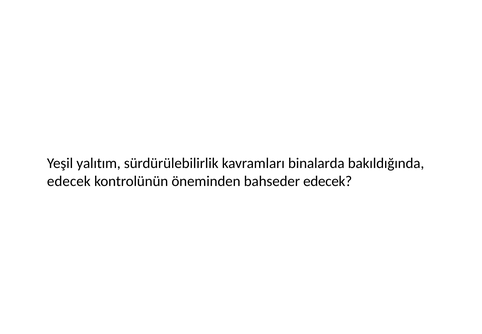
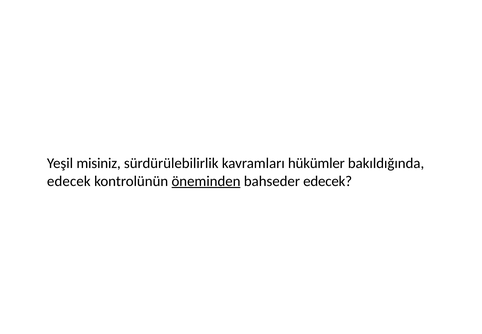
yalıtım: yalıtım -> misiniz (99, 163)
binalarda: binalarda -> hükümler (316, 163)
öneminden underline: none -> present (206, 181)
